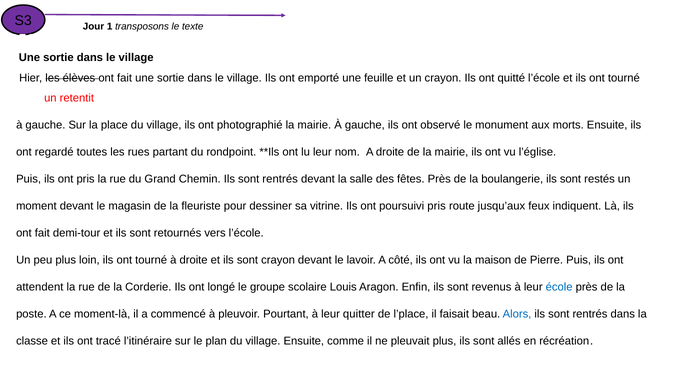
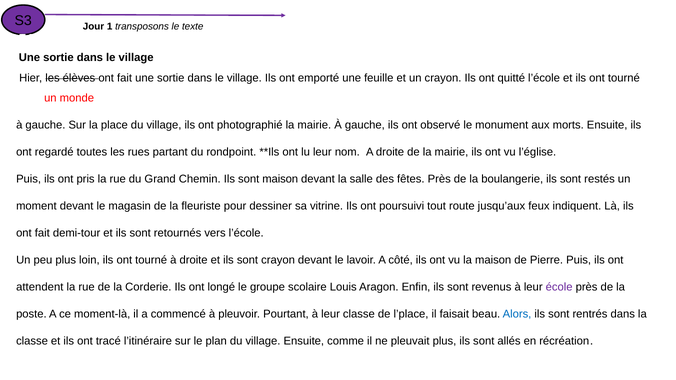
retentit: retentit -> monde (77, 98)
Chemin Ils sont rentrés: rentrés -> maison (280, 179)
poursuivi pris: pris -> tout (437, 206)
école colour: blue -> purple (559, 287)
leur quitter: quitter -> classe (359, 314)
